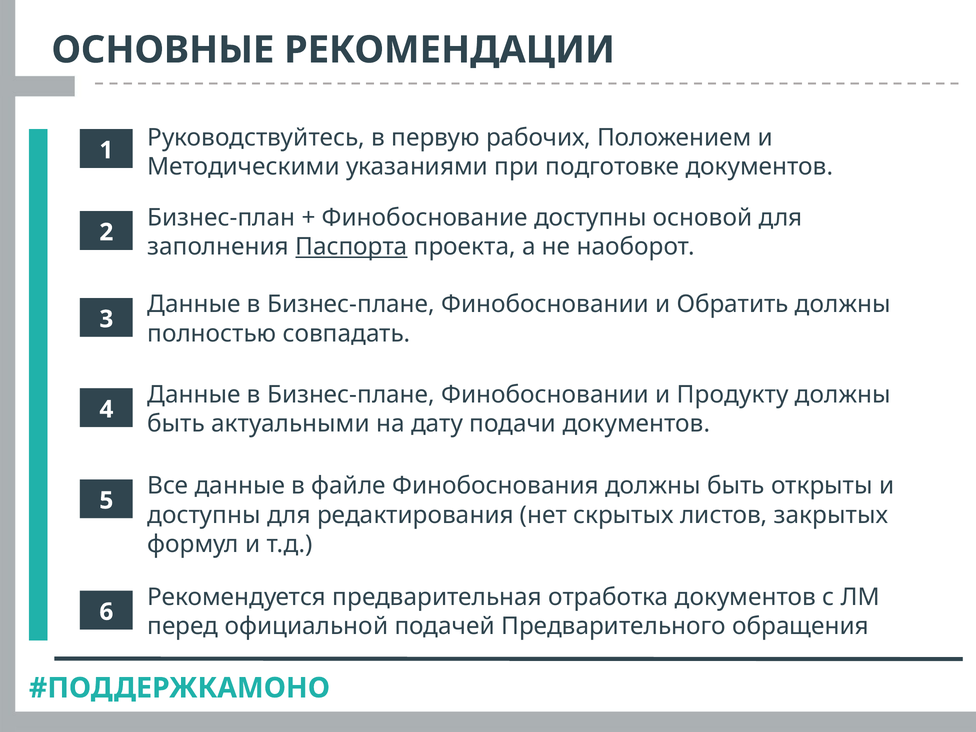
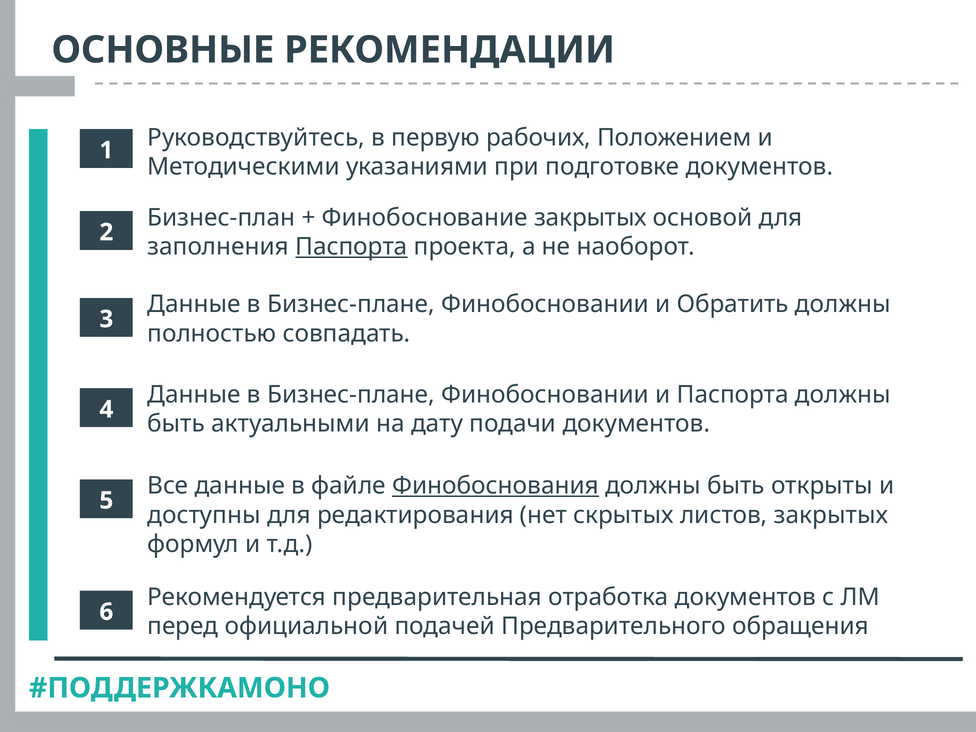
Финобоснование доступны: доступны -> закрытых (591, 217)
и Продукту: Продукту -> Паспорта (733, 395)
Финобоснования underline: none -> present (496, 486)
